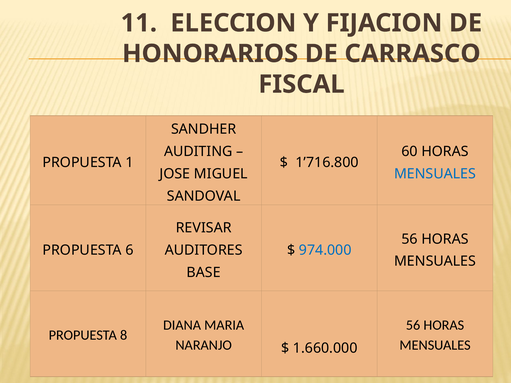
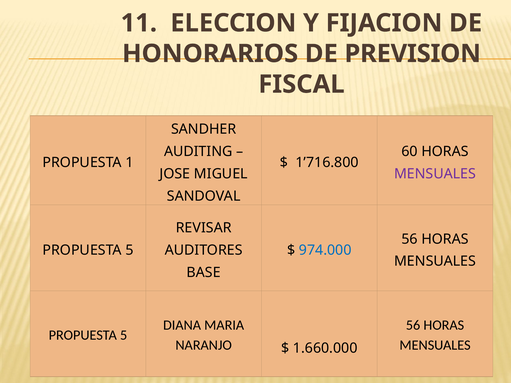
CARRASCO: CARRASCO -> PREVISION (413, 54)
MENSUALES colour: blue -> purple (435, 174)
6: 6 -> 5 (129, 250)
8: 8 -> 5 (124, 335)
